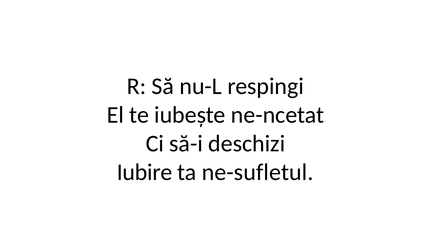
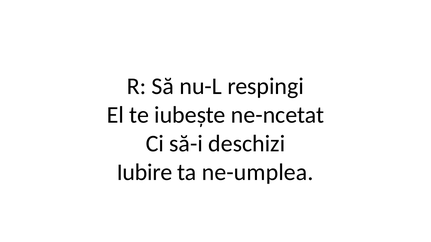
ne-sufletul: ne-sufletul -> ne-umplea (258, 172)
